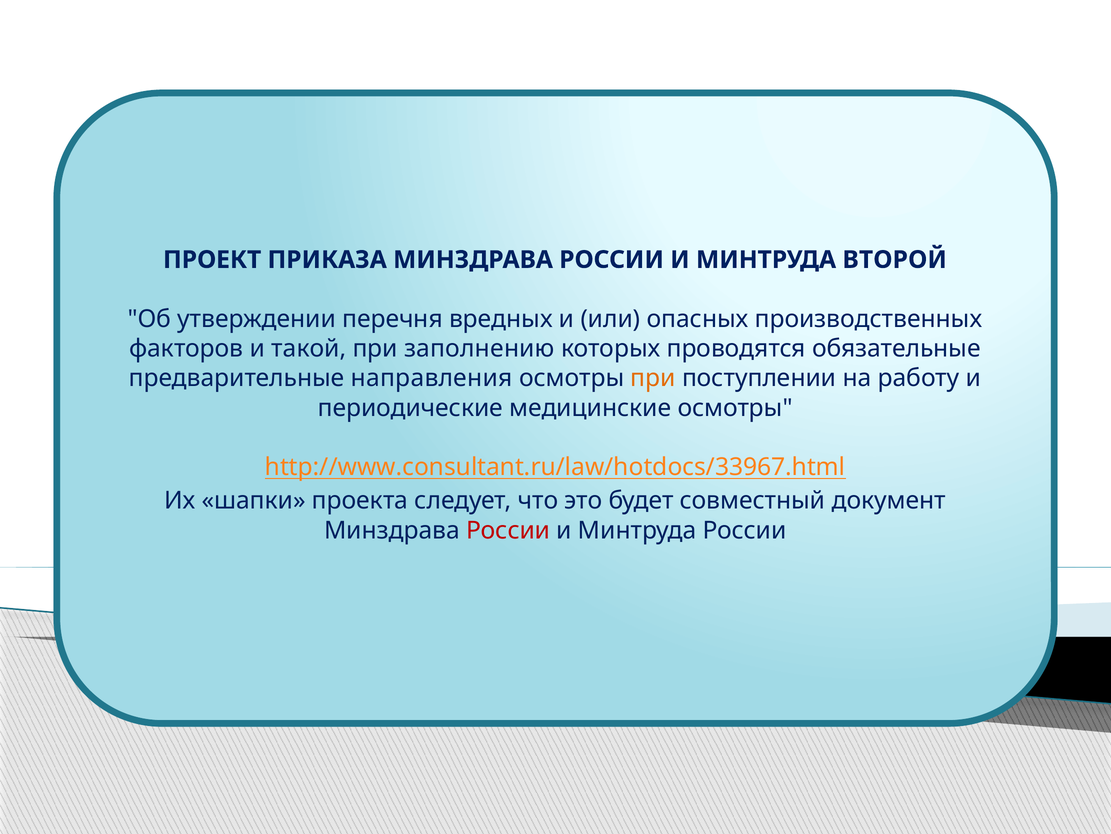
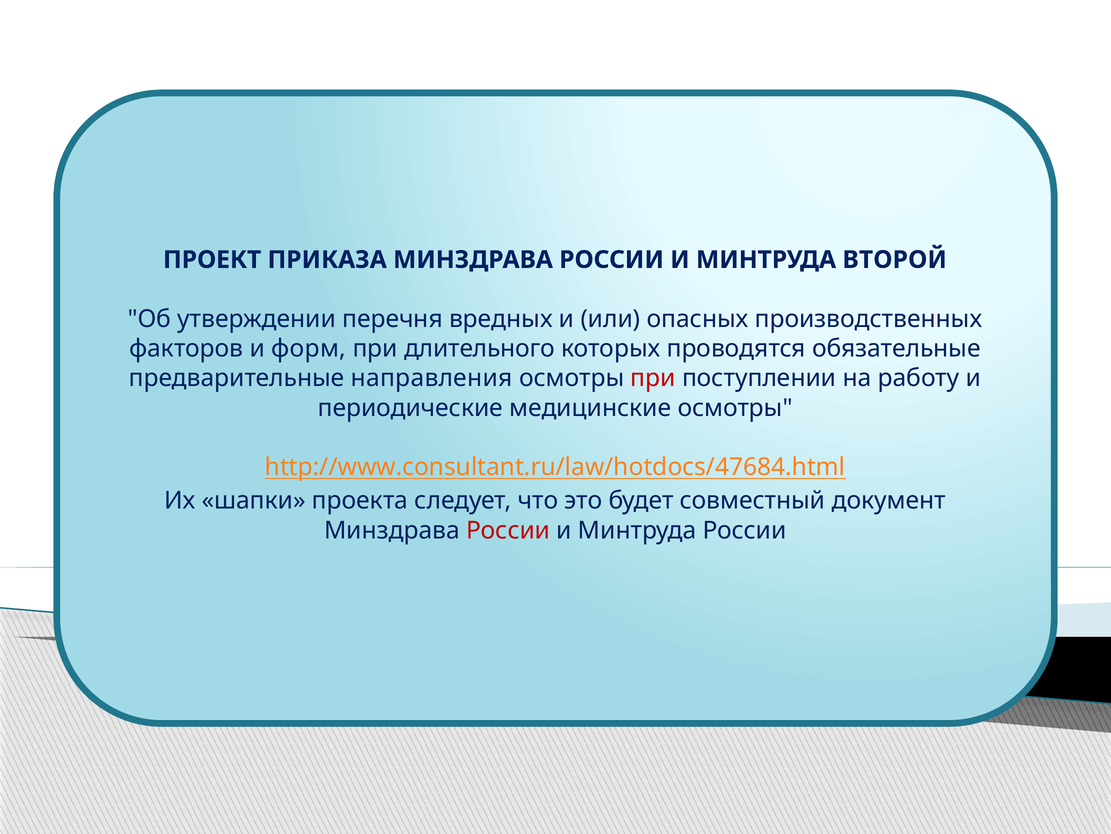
такой: такой -> форм (309, 348)
заполнению: заполнению -> длительного (480, 348)
при colour: orange -> red (653, 378)
http://www.consultant.ru/law/hotdocs/33967.html: http://www.consultant.ru/law/hotdocs/33967.html -> http://www.consultant.ru/law/hotdocs/47684.html (555, 467)
